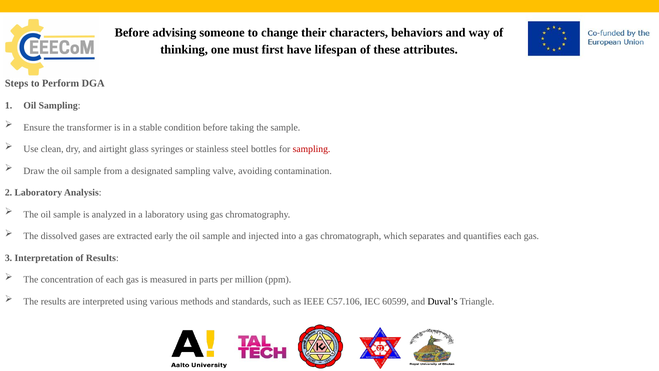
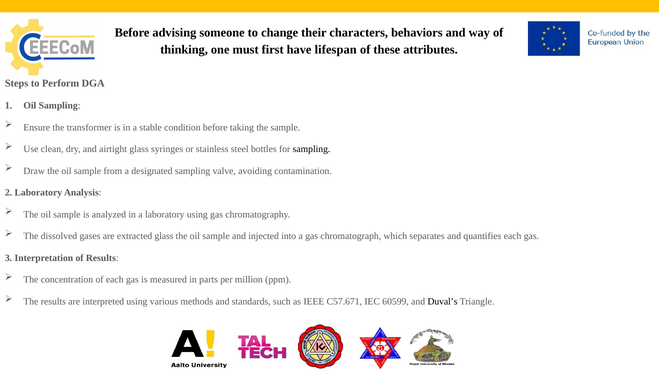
sampling colour: red -> black (312, 149)
extracted early: early -> glass (164, 236)
C57.106: C57.106 -> C57.671 (344, 301)
